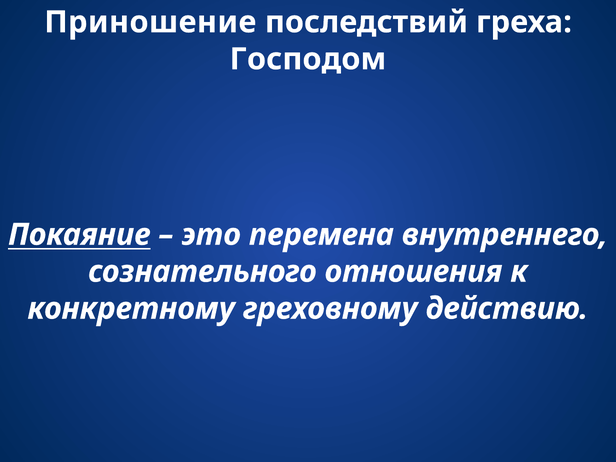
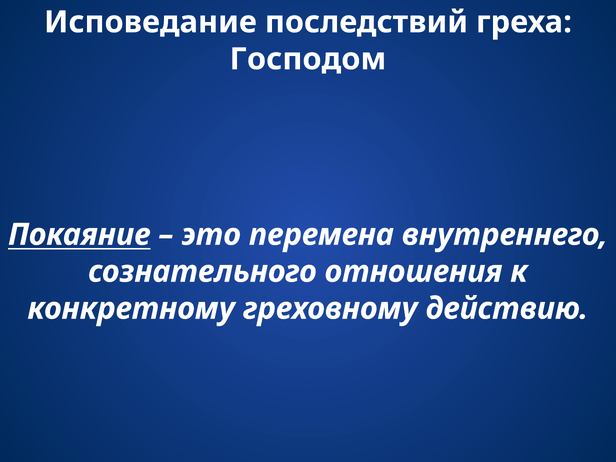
Приношение: Приношение -> Исповедание (150, 22)
